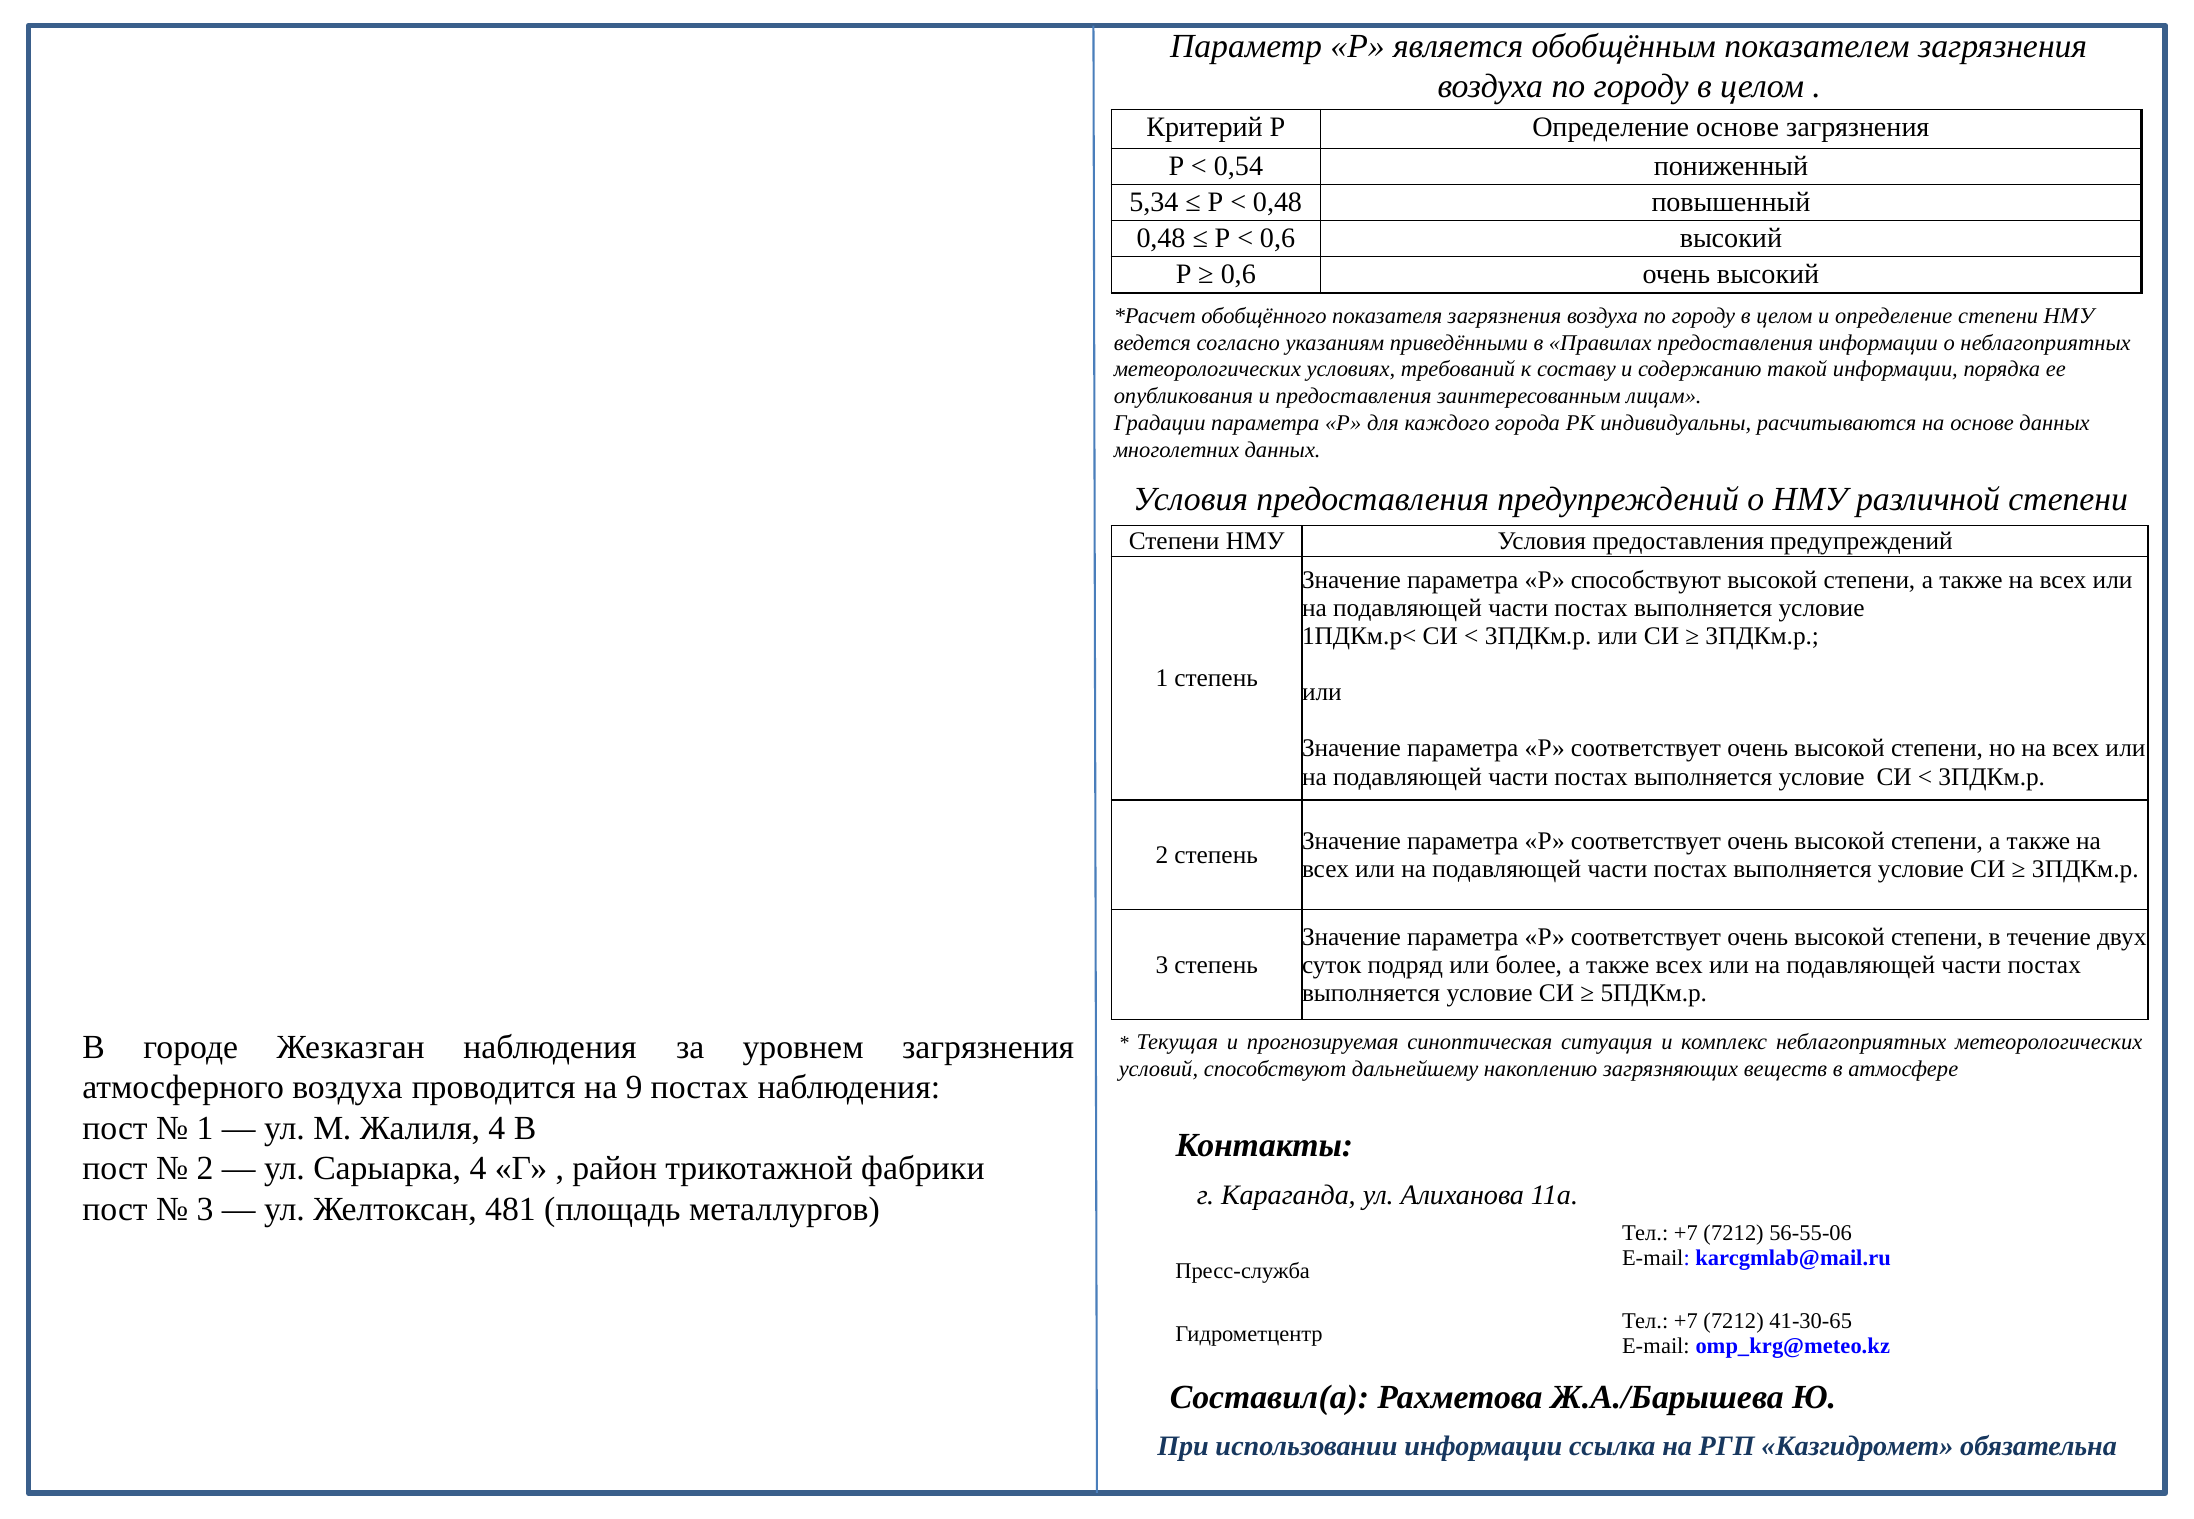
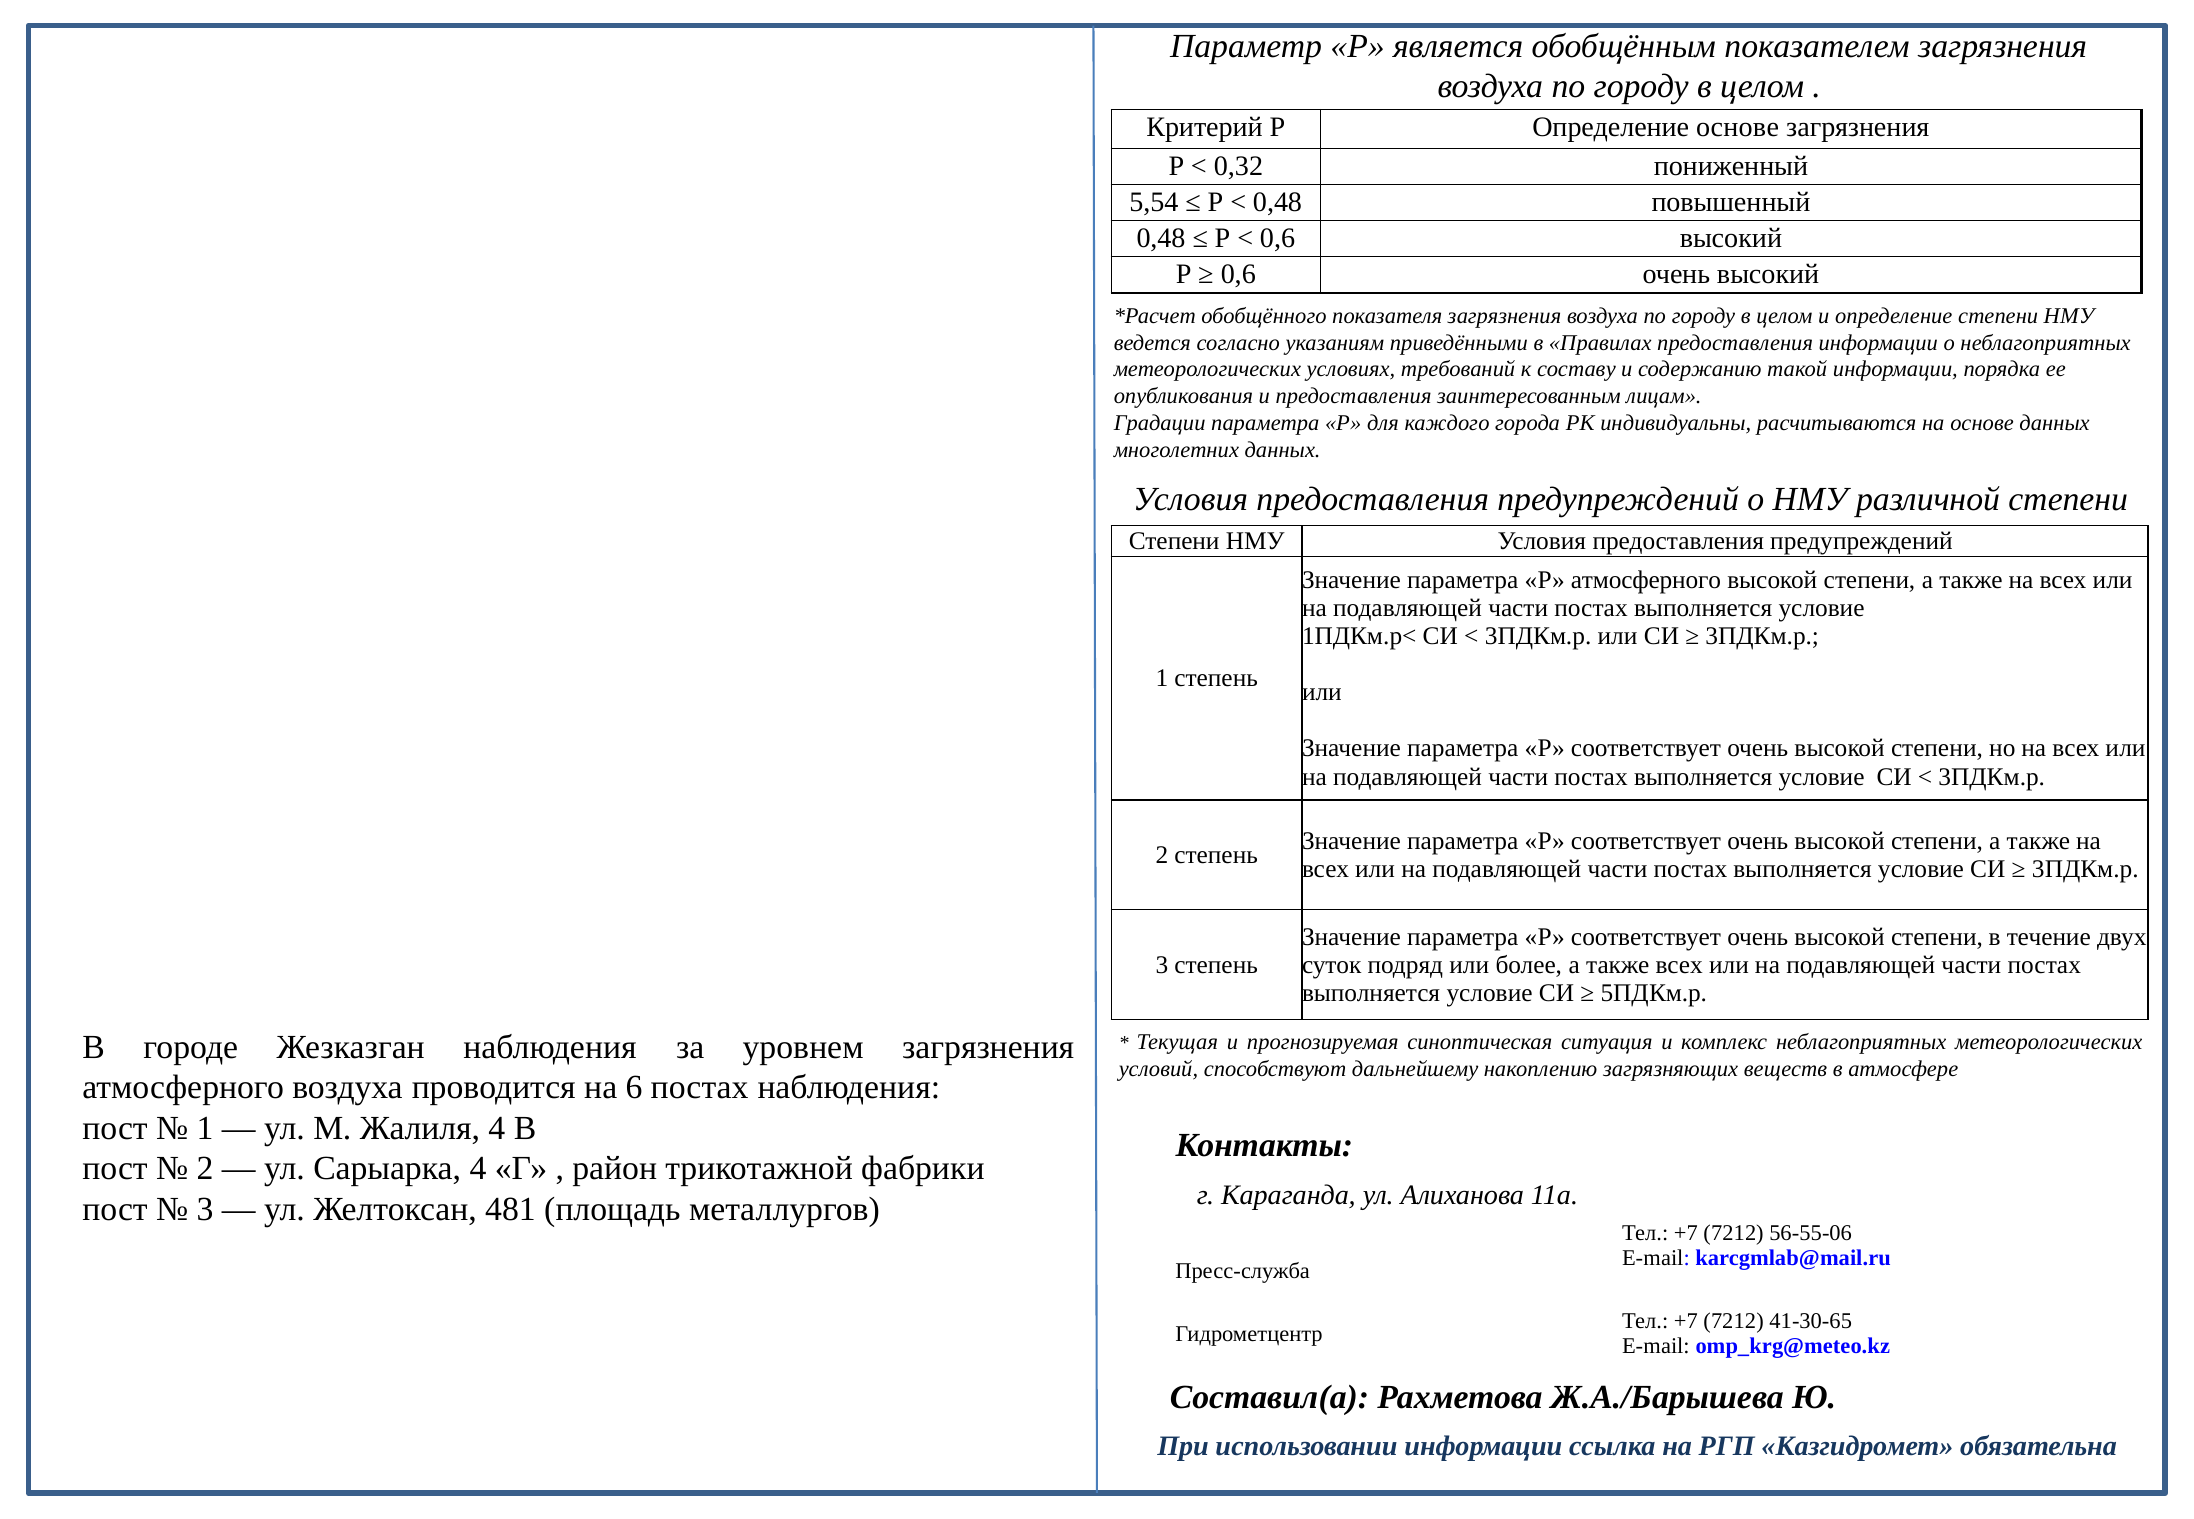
0,54: 0,54 -> 0,32 (1238, 166)
5,34: 5,34 -> 5,54 (1154, 202)
Р способствуют: способствуют -> атмосферного (1646, 580)
9: 9 -> 6 (634, 1088)
